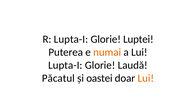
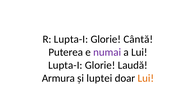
Luptei: Luptei -> Cântă (138, 39)
numai colour: orange -> purple (107, 52)
Păcatul: Păcatul -> Armura (58, 78)
oastei: oastei -> luptei (99, 78)
